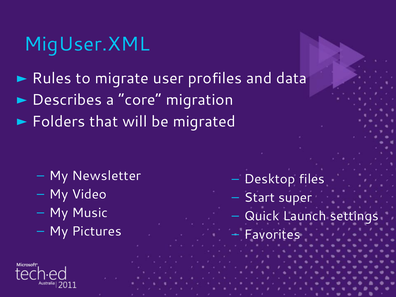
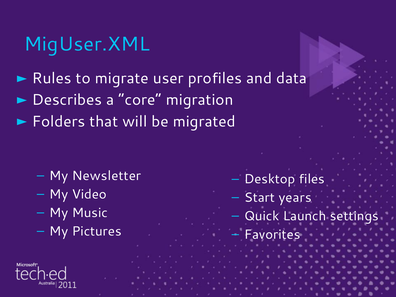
super: super -> years (295, 198)
